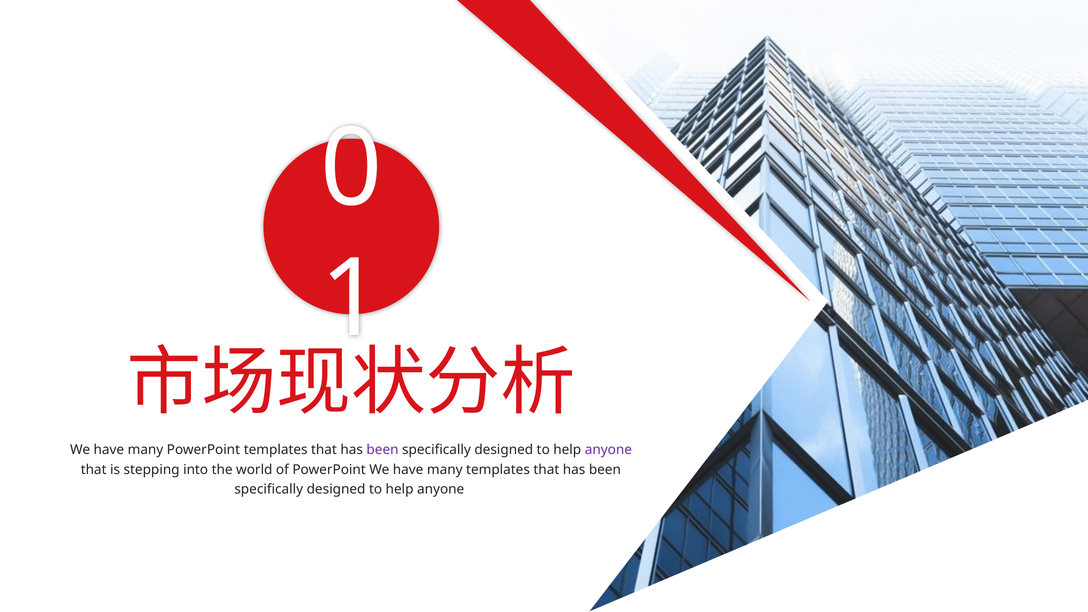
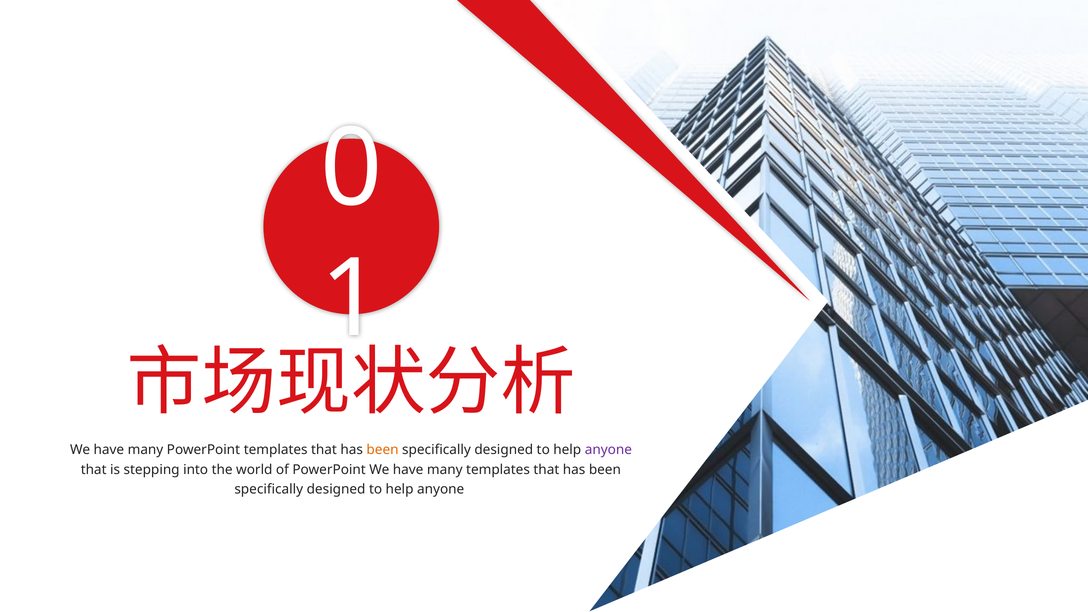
been colour: purple -> orange (383, 450)
